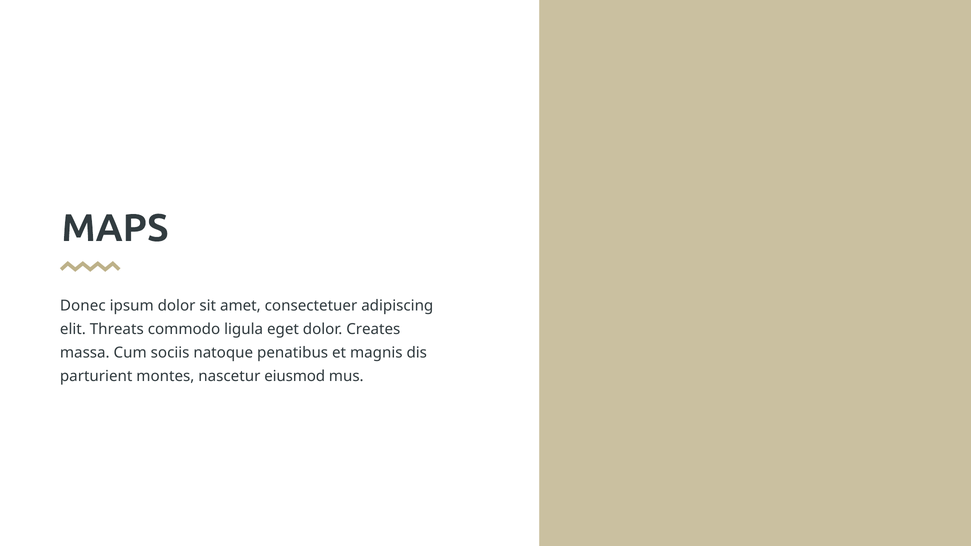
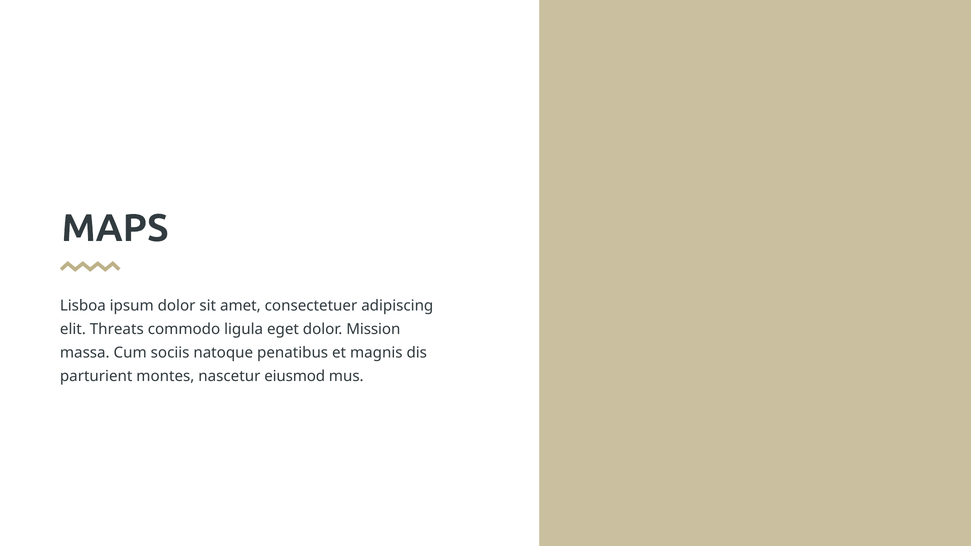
Donec: Donec -> Lisboa (83, 306)
Creates: Creates -> Mission (373, 329)
